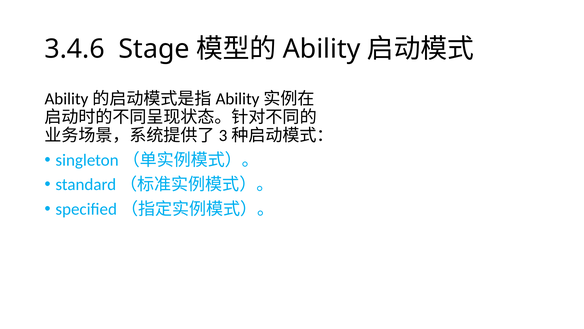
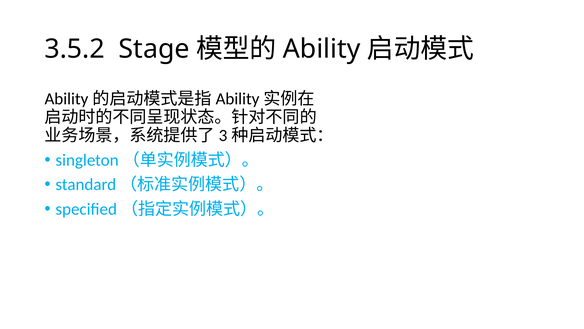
3.4.6: 3.4.6 -> 3.5.2 (75, 49)
